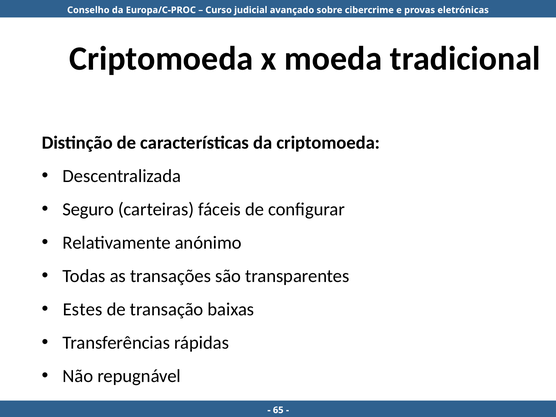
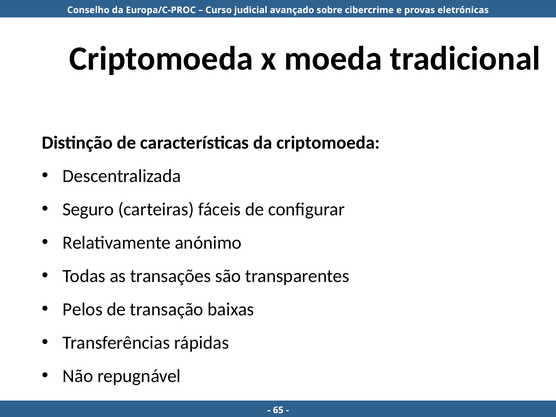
Estes: Estes -> Pelos (83, 309)
